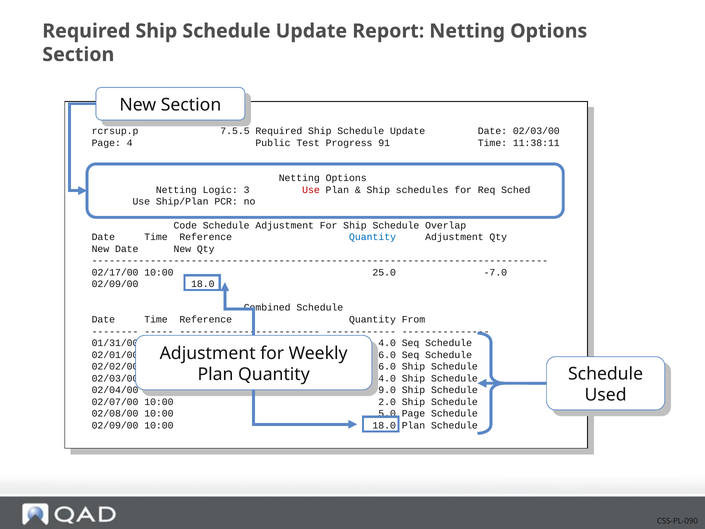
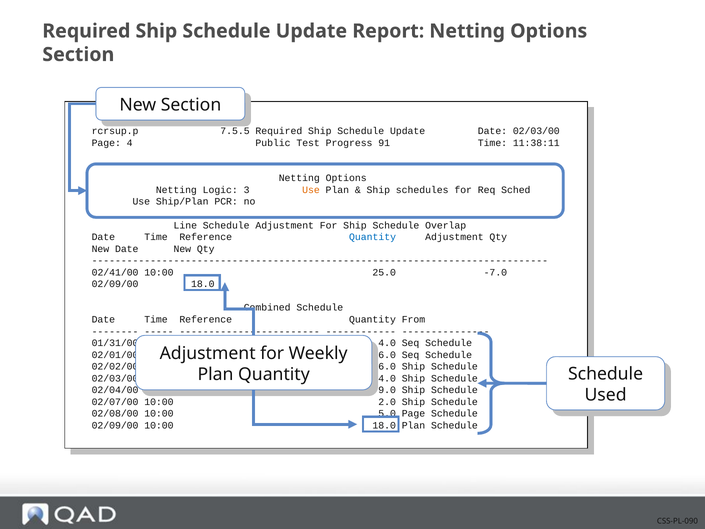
Use colour: red -> orange (311, 190)
Code: Code -> Line (185, 225)
02/17/00: 02/17/00 -> 02/41/00 (115, 272)
